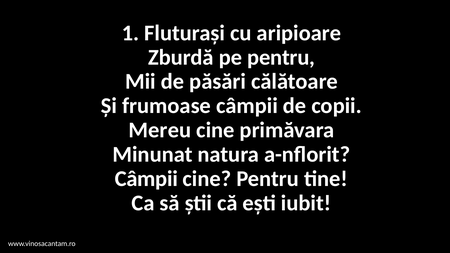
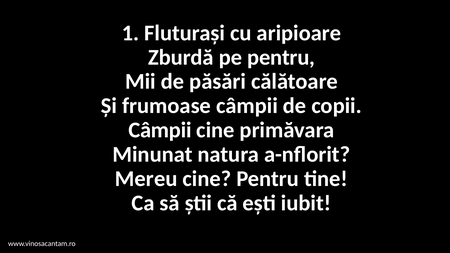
Mereu: Mereu -> Câmpii (160, 130)
Câmpii: Câmpii -> Mereu (146, 179)
